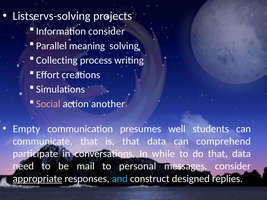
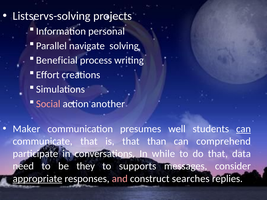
Information consider: consider -> personal (107, 31)
meaning: meaning -> navigate (87, 46)
Collecting: Collecting -> Beneficial (57, 60)
Empty: Empty -> Maker (26, 129)
can underline: none -> present (243, 129)
is that data: data -> than (157, 141)
mail: mail -> they (86, 166)
personal: personal -> supports (138, 166)
and colour: light blue -> pink (120, 179)
designed: designed -> searches (191, 179)
